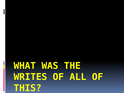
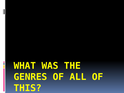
WRITES: WRITES -> GENRES (30, 77)
